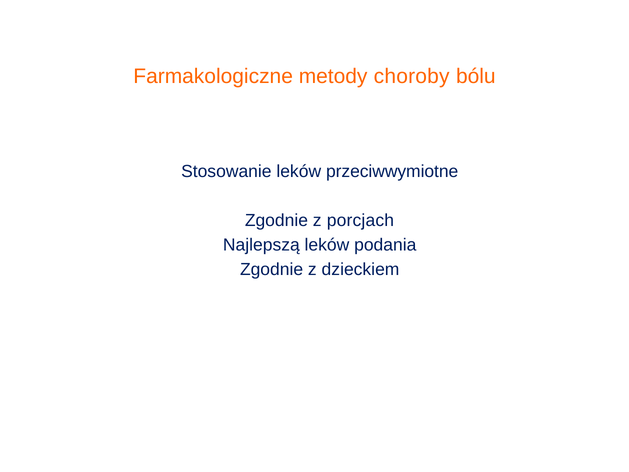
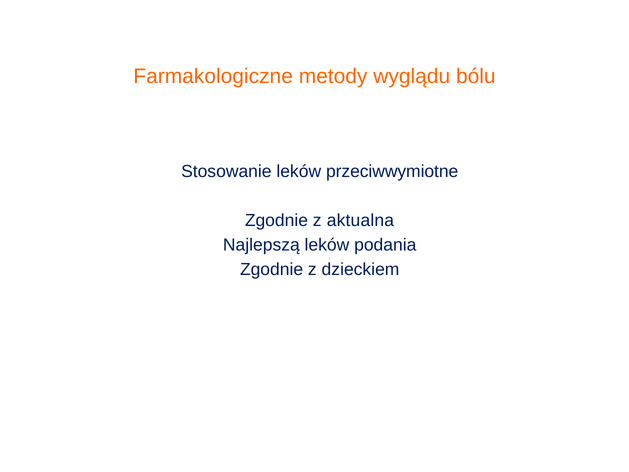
choroby: choroby -> wyglądu (412, 76)
porcjach: porcjach -> aktualna (360, 220)
